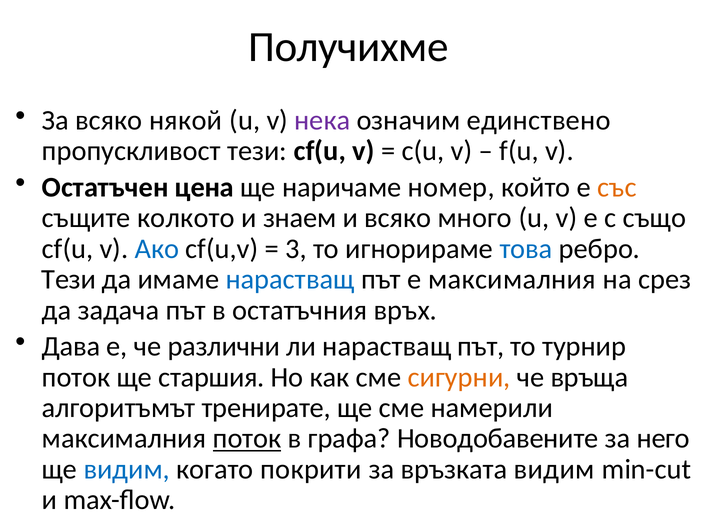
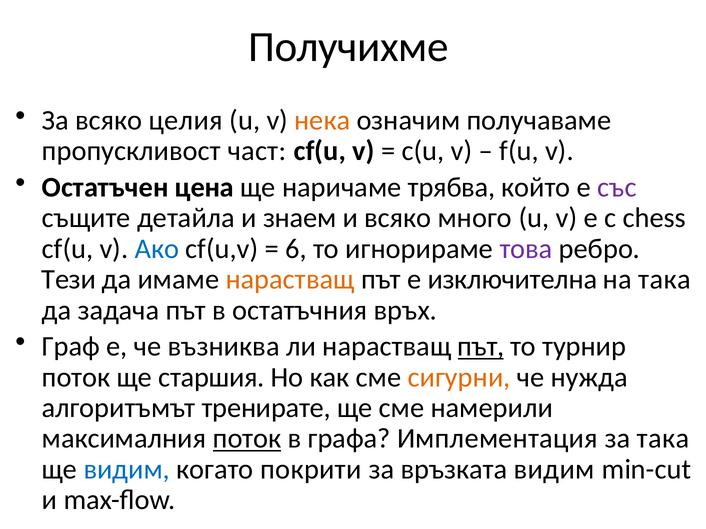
някой: някой -> целия (186, 121)
нека colour: purple -> orange (322, 121)
единствено: единствено -> получаваме (539, 121)
пропускливост тези: тези -> част (257, 151)
номер: номер -> трябва (452, 188)
със colour: orange -> purple (617, 188)
колкото: колкото -> детайла (186, 218)
също: също -> chess (654, 218)
3: 3 -> 6 (296, 249)
това colour: blue -> purple (526, 249)
нарастващ colour: blue -> orange (290, 280)
е максималния: максималния -> изключителна (512, 280)
на срез: срез -> така (665, 280)
Дава: Дава -> Граф (71, 347)
различни: различни -> възниква (224, 347)
път underline: none -> present (481, 347)
връща: връща -> нужда (589, 378)
Новодобавените: Новодобавените -> Имплементация (497, 439)
за него: него -> така (663, 439)
